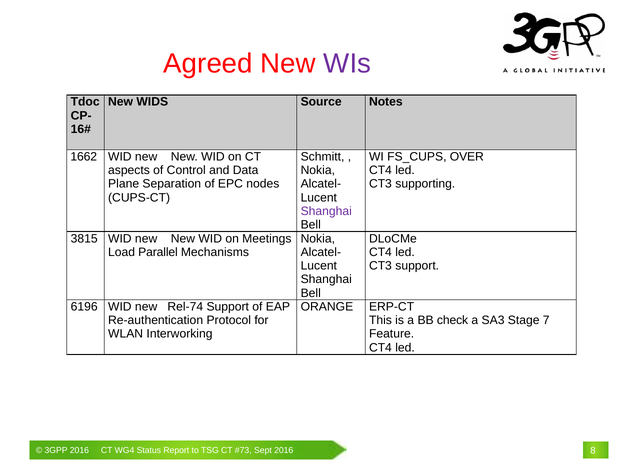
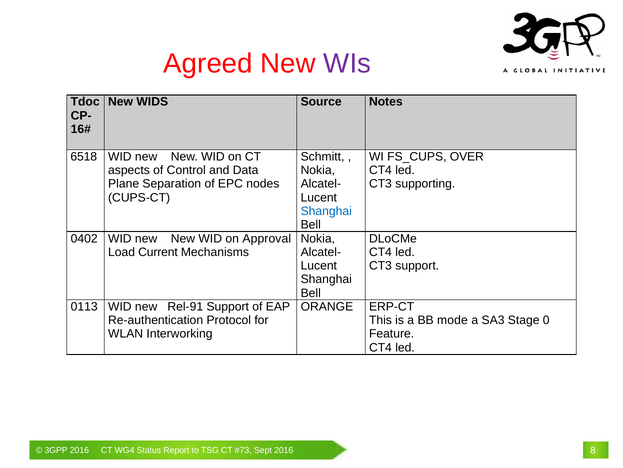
1662: 1662 -> 6518 (84, 156)
Shanghai colour: purple -> blue (326, 211)
3815: 3815 -> 0402 (84, 238)
Meetings: Meetings -> Approval (267, 238)
Parallel: Parallel -> Current (158, 252)
6196: 6196 -> 0113 (84, 306)
Rel-74: Rel-74 -> Rel-91 (185, 306)
check: check -> mode (452, 320)
7: 7 -> 0 (546, 320)
